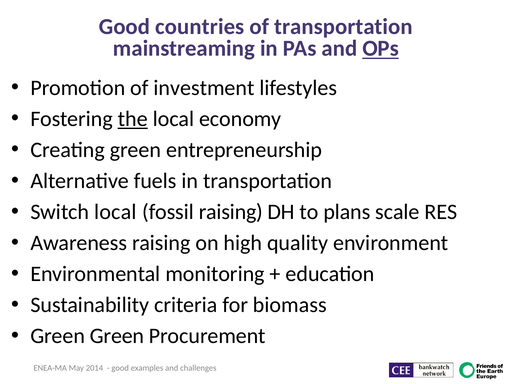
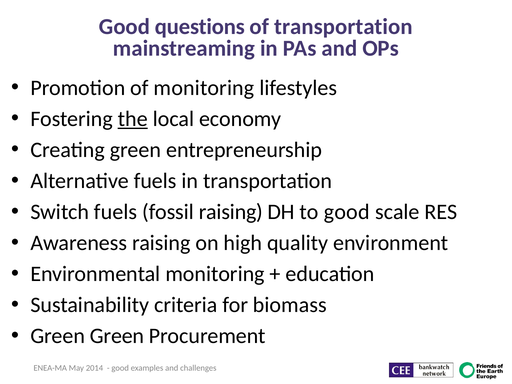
countries: countries -> questions (200, 27)
OPs underline: present -> none (381, 48)
of investment: investment -> monitoring (204, 88)
Switch local: local -> fuels (116, 212)
to plans: plans -> good (347, 212)
